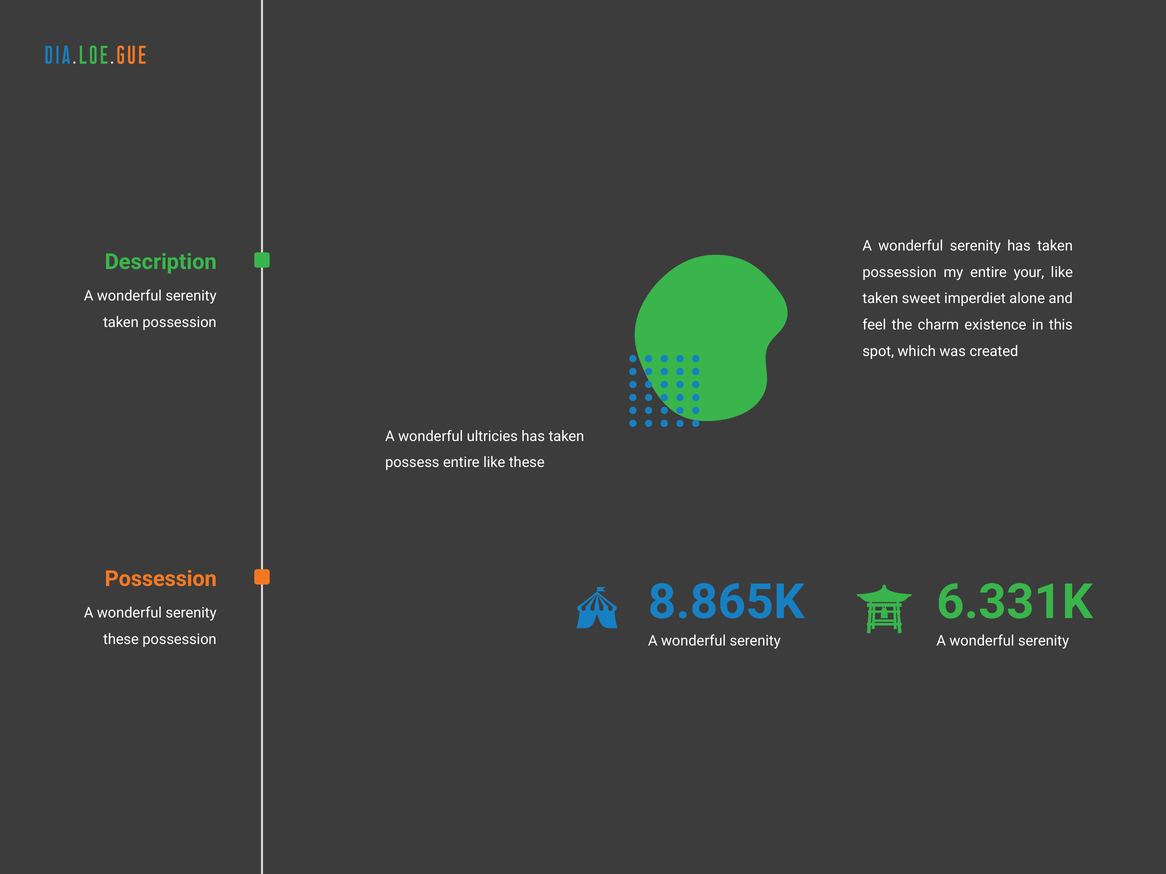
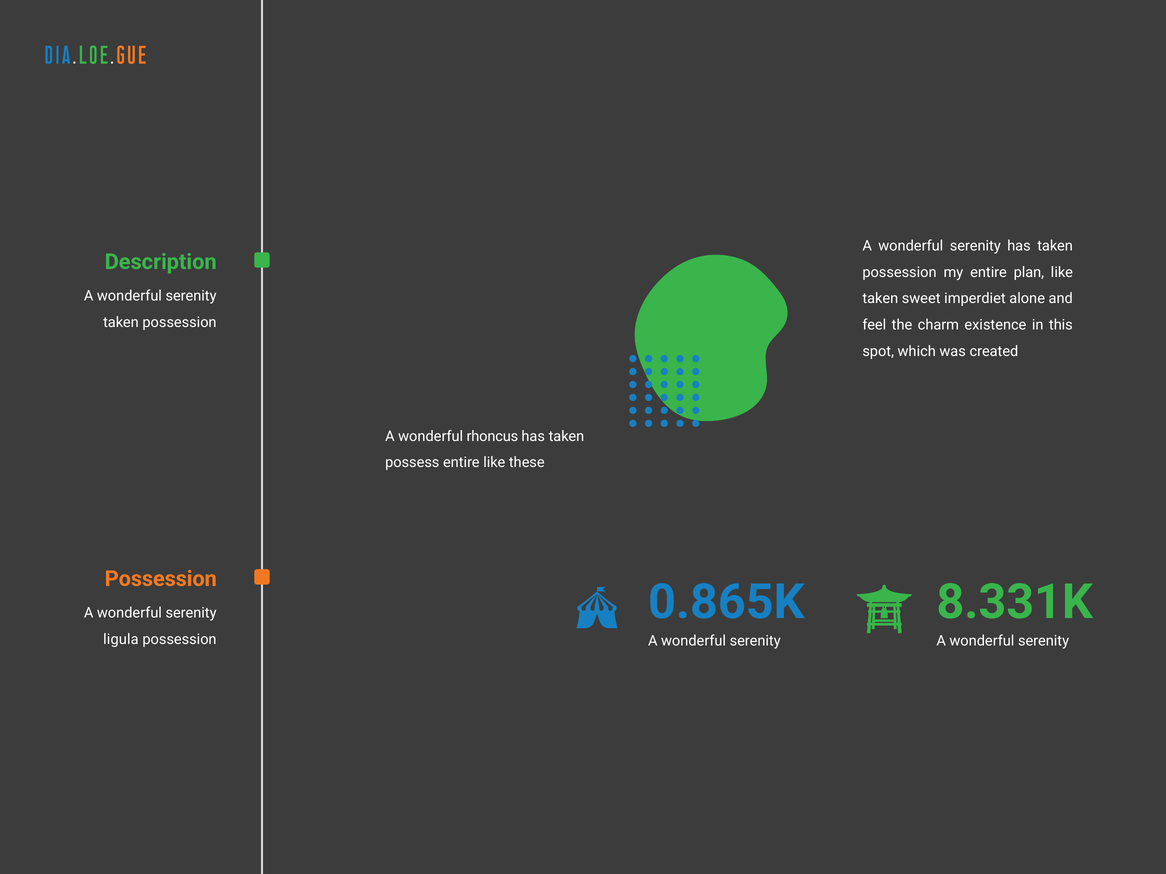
your: your -> plan (1029, 273)
ultricies: ultricies -> rhoncus (492, 437)
8.865K: 8.865K -> 0.865K (726, 602)
6.331K: 6.331K -> 8.331K (1015, 602)
these: these -> ligula (121, 640)
